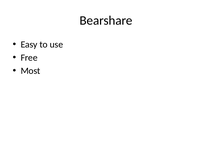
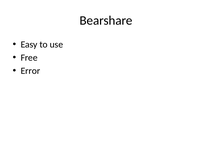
Most: Most -> Error (30, 71)
